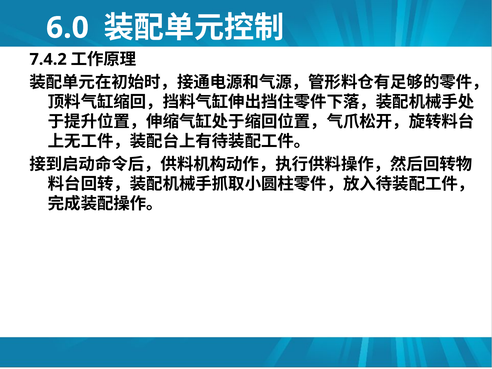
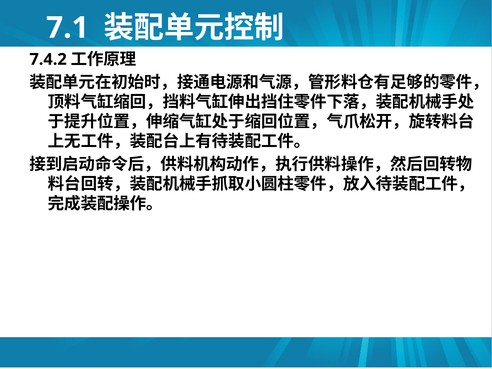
6.0: 6.0 -> 7.1 (67, 28)
